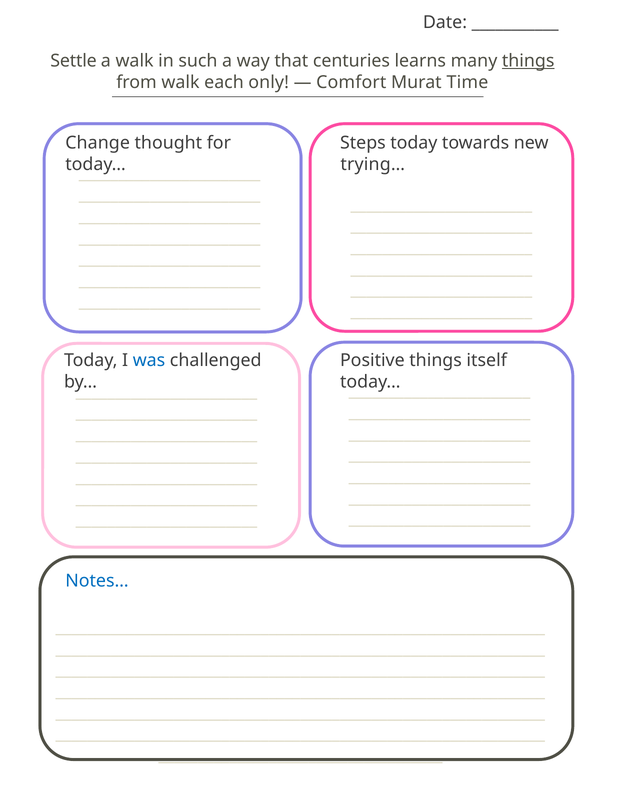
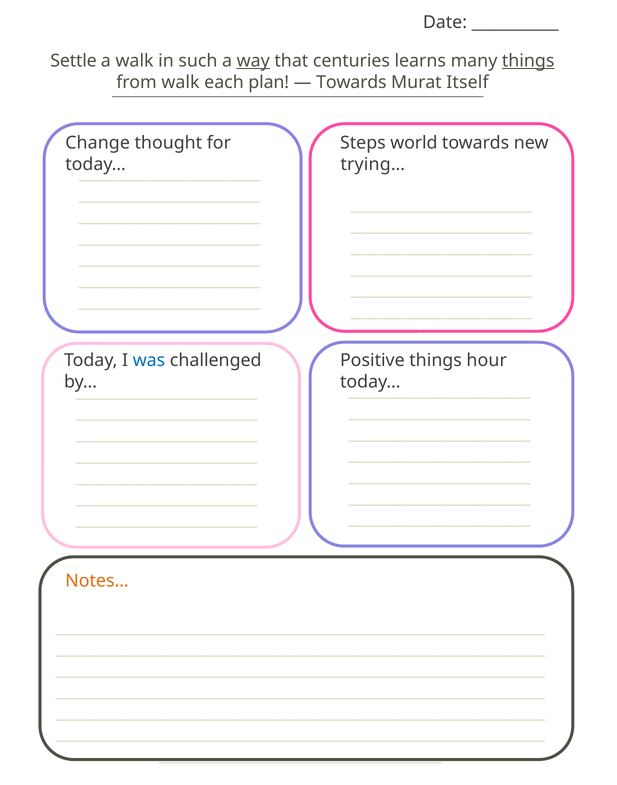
way underline: none -> present (253, 61)
only: only -> plan (269, 82)
Comfort: Comfort -> Towards (351, 82)
Time: Time -> Itself (467, 82)
Steps today: today -> world (414, 143)
itself: itself -> hour (487, 361)
Notes… colour: blue -> orange (97, 581)
